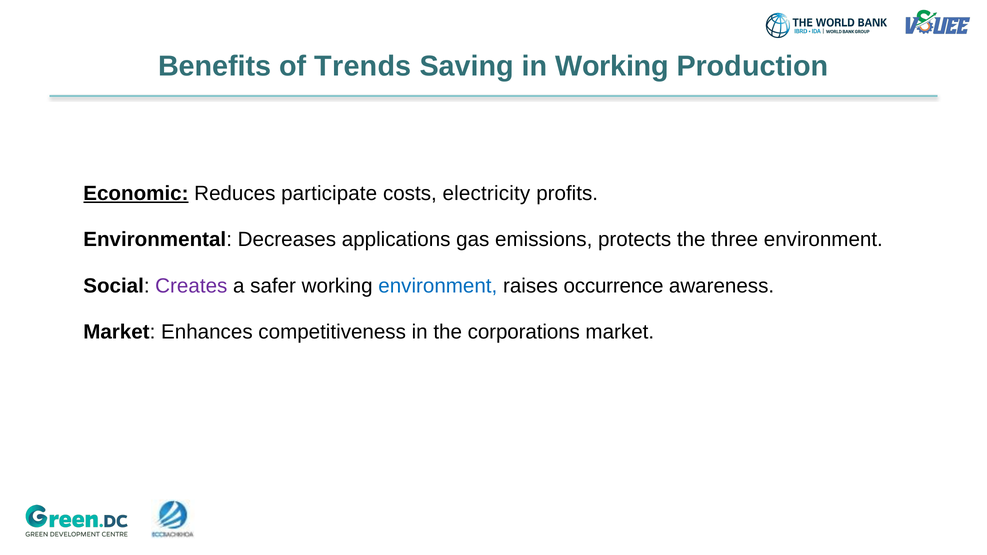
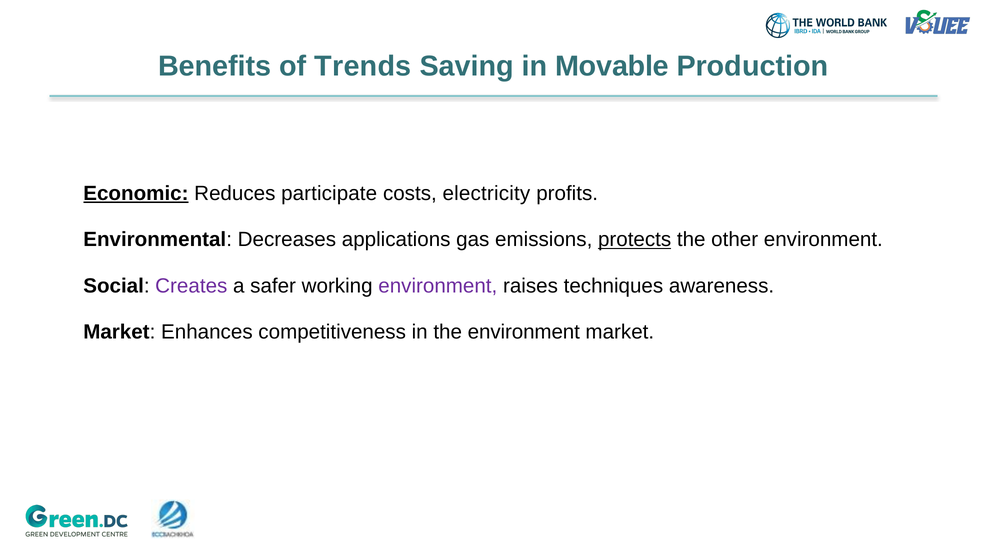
in Working: Working -> Movable (612, 66)
protects underline: none -> present (635, 240)
three: three -> other (735, 240)
environment colour: blue -> purple (438, 286)
occurrence: occurrence -> techniques (613, 286)
the corporations: corporations -> environment (524, 332)
